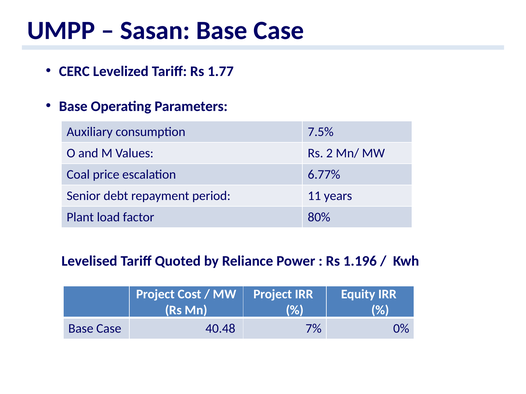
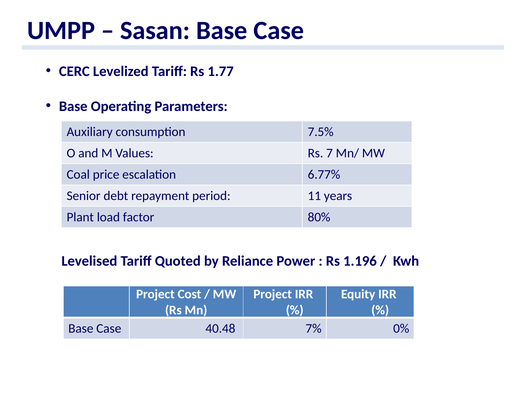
2: 2 -> 7 (329, 153)
